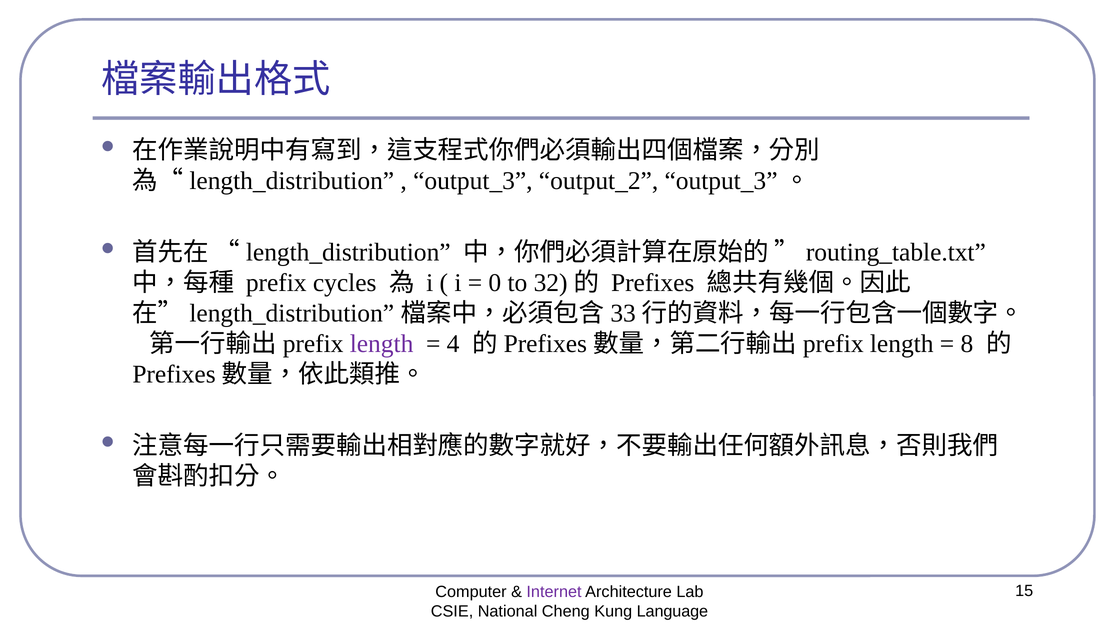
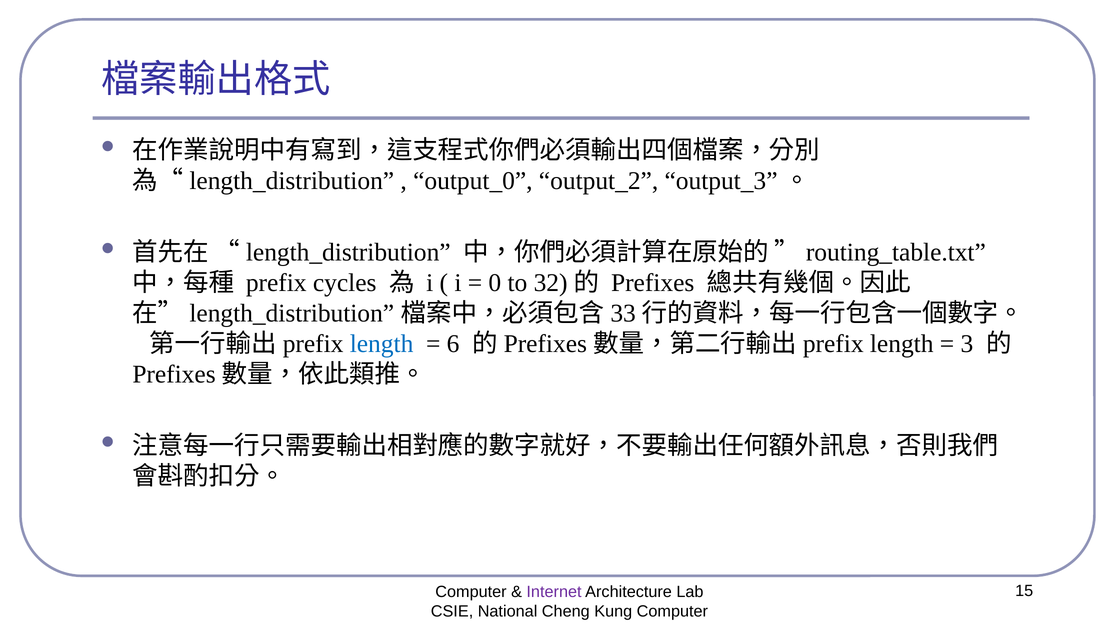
output_3: output_3 -> output_0 (473, 181)
length colour: purple -> blue (382, 344)
4: 4 -> 6 (453, 344)
8: 8 -> 3 (967, 344)
Kung Language: Language -> Computer (672, 611)
